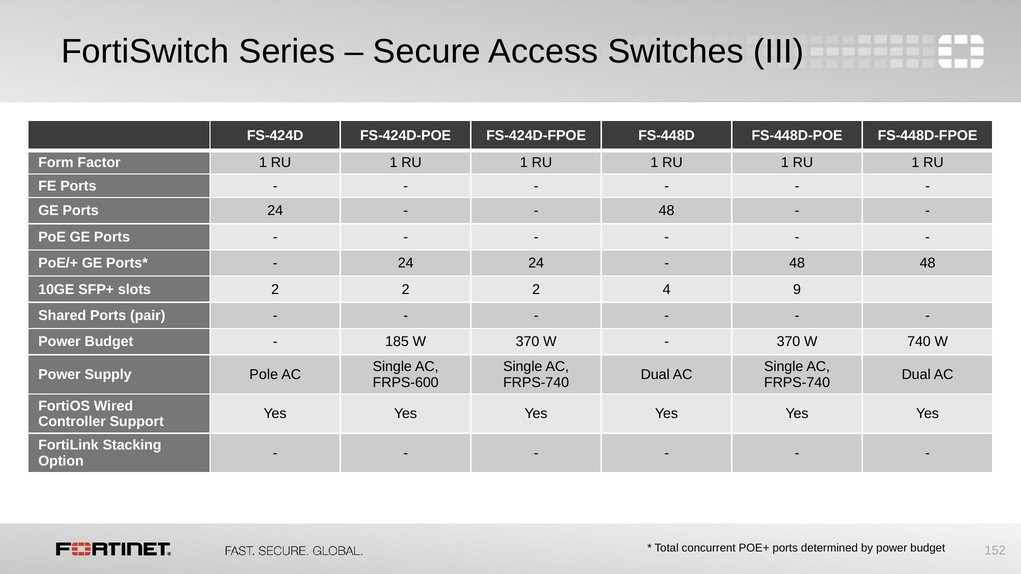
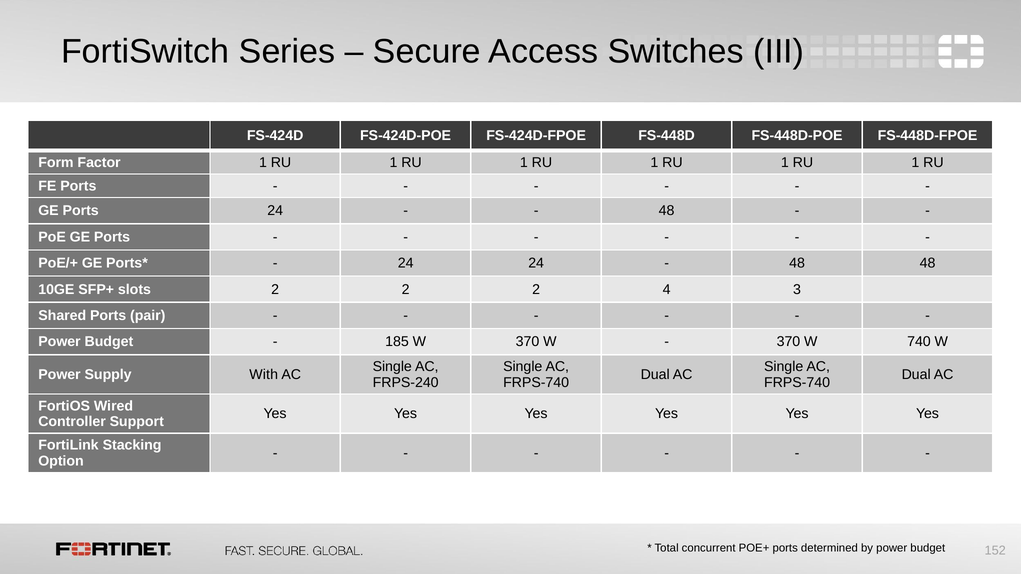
9: 9 -> 3 (797, 290)
Pole: Pole -> With (264, 375)
FRPS-600: FRPS-600 -> FRPS-240 (406, 383)
